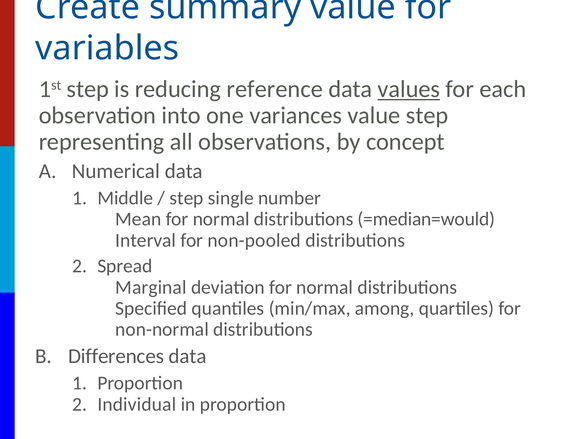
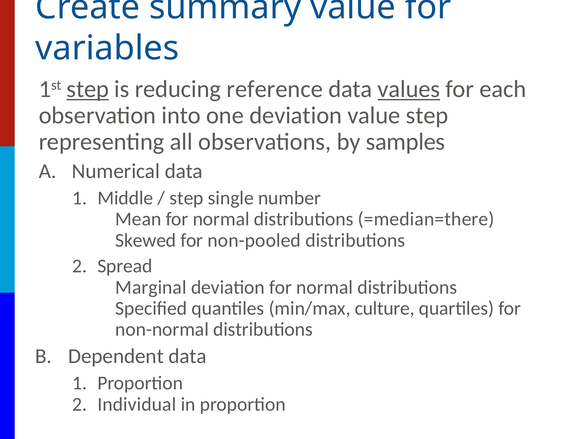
step underline: none -> present (88, 89)
one variances: variances -> deviation (296, 116)
concept: concept -> samples (405, 142)
=median=would: =median=would -> =median=there (426, 219)
Interval: Interval -> Skewed (146, 241)
among: among -> culture (385, 309)
Differences: Differences -> Dependent (116, 357)
